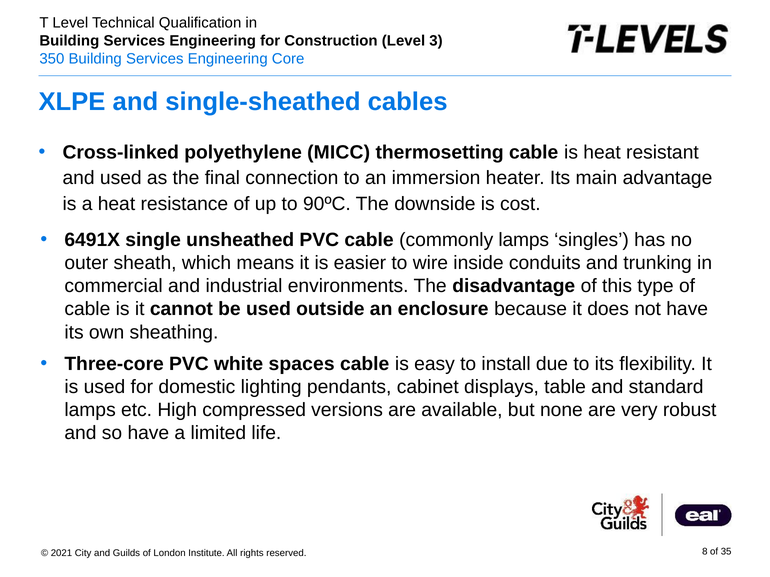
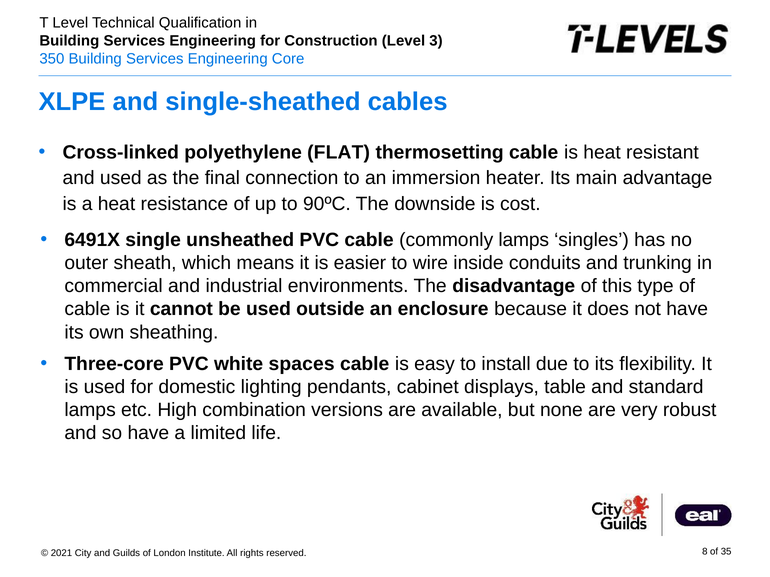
MICC: MICC -> FLAT (339, 153)
compressed: compressed -> combination (254, 410)
